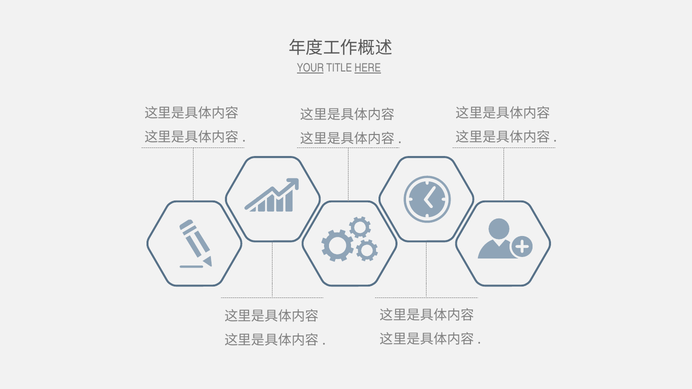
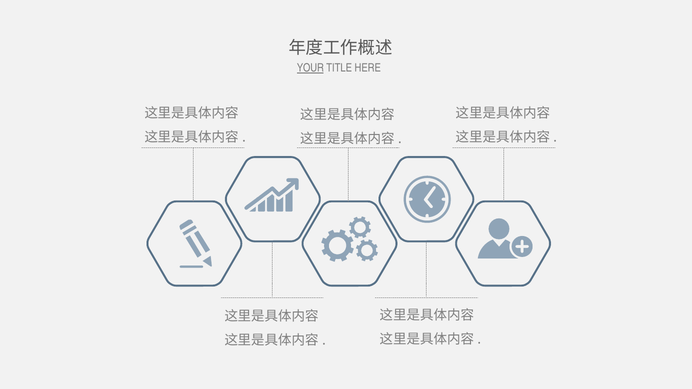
HERE underline: present -> none (368, 68)
